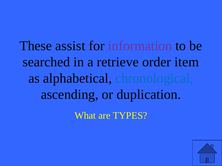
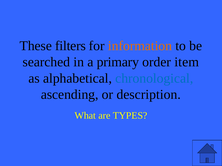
assist: assist -> filters (70, 46)
information colour: purple -> orange (140, 46)
retrieve: retrieve -> primary (118, 62)
duplication: duplication -> description (149, 95)
